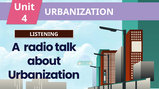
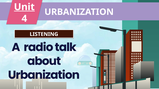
Unit underline: none -> present (24, 7)
